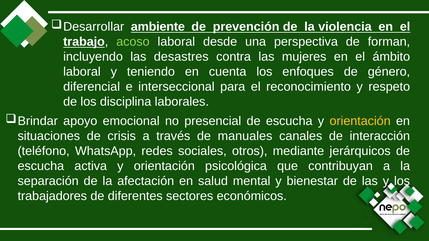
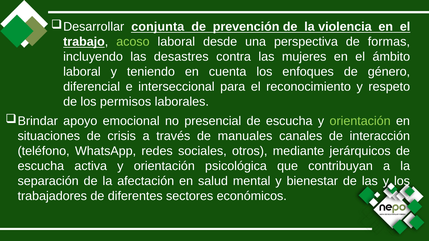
ambiente: ambiente -> conjunta (158, 27)
forman: forman -> formas (389, 42)
disciplina: disciplina -> permisos (126, 102)
orientación colour: yellow -> light green (360, 121)
